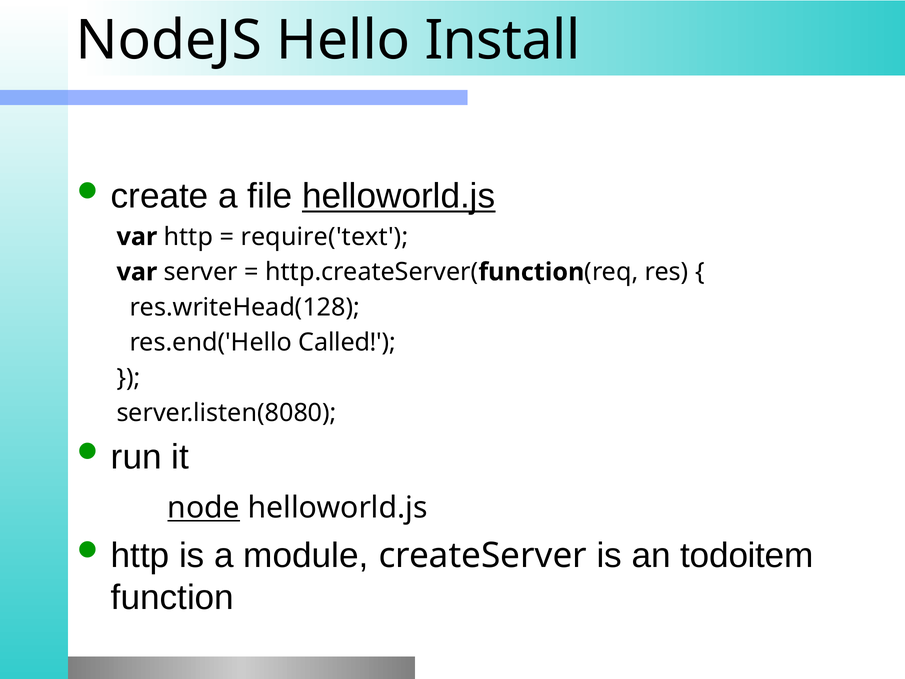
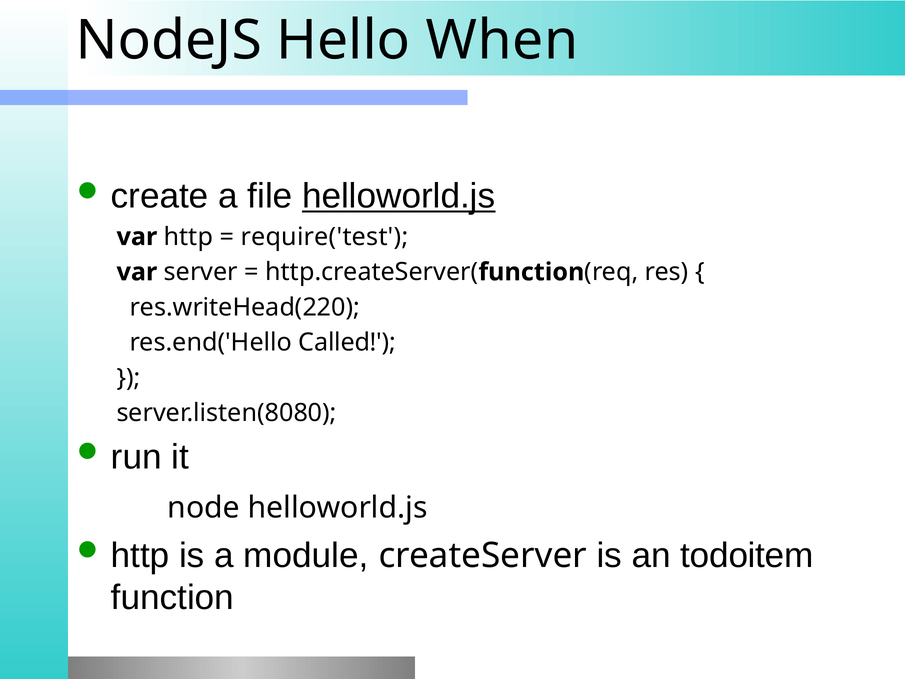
Install: Install -> When (502, 40)
require('text: require('text -> require('test (324, 237)
res.writeHead(128: res.writeHead(128 -> res.writeHead(220 (245, 307)
node underline: present -> none (204, 508)
